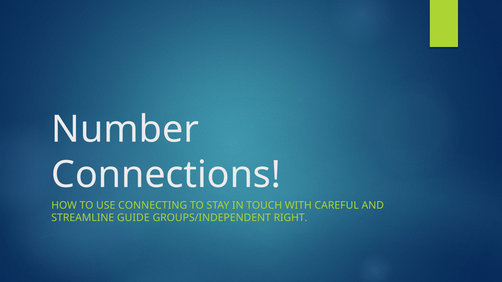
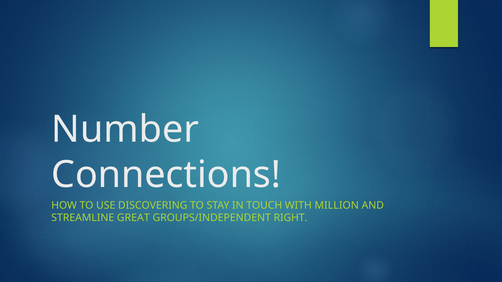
CONNECTING: CONNECTING -> DISCOVERING (153, 206)
CAREFUL: CAREFUL -> MILLION (337, 206)
GUIDE: GUIDE -> GREAT (133, 218)
